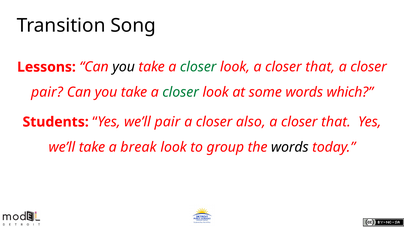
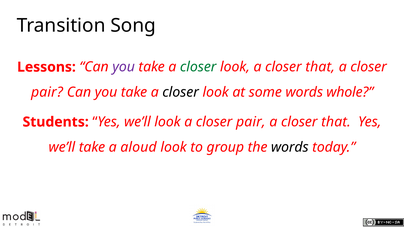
you colour: black -> purple (124, 67)
closer colour: green -> black (181, 92)
which: which -> whole (350, 92)
we’ll pair: pair -> look (168, 122)
also: also -> pair (251, 122)
break: break -> aloud (138, 147)
